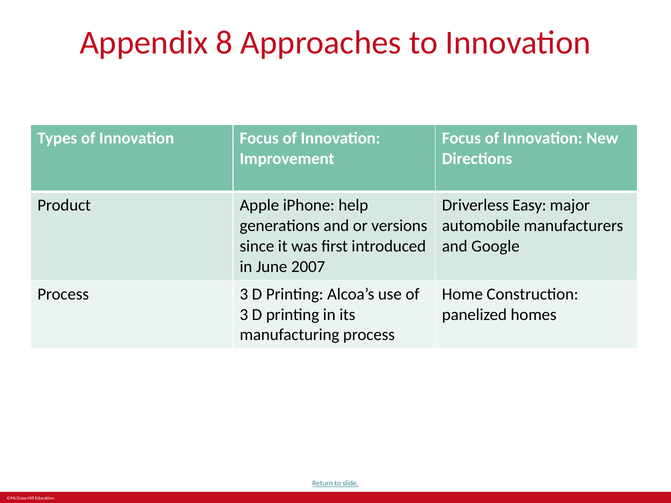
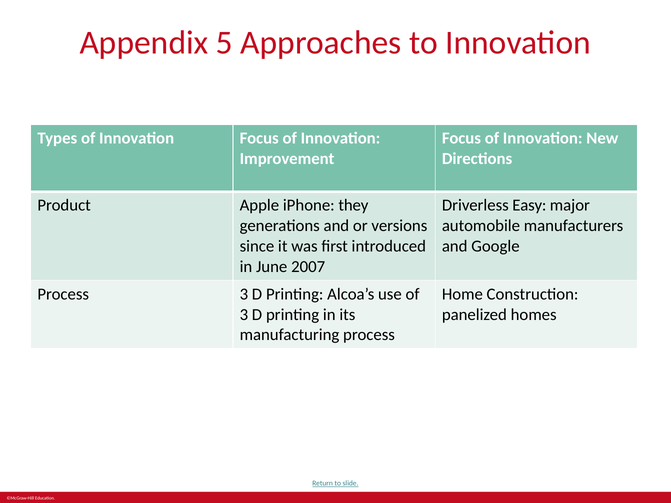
8: 8 -> 5 (224, 43)
help: help -> they (353, 206)
